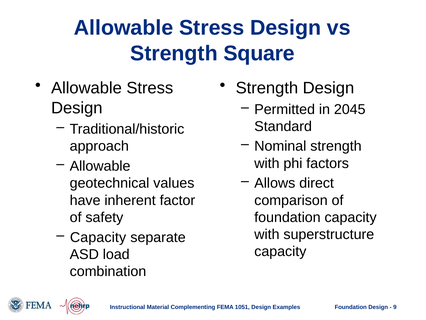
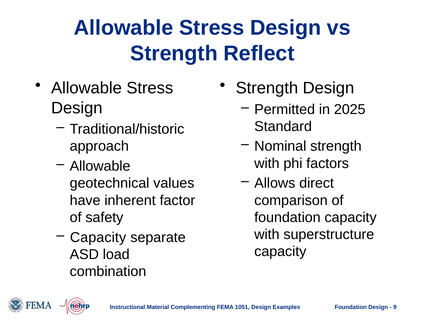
Square: Square -> Reflect (259, 53)
2045: 2045 -> 2025 (350, 109)
